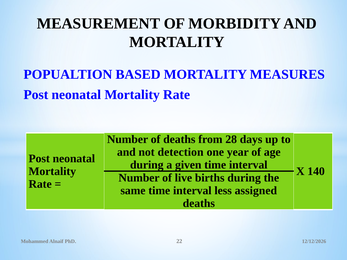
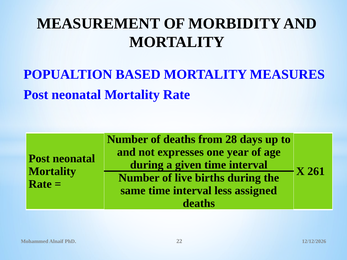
detection: detection -> expresses (181, 152)
140: 140 -> 261 (316, 171)
